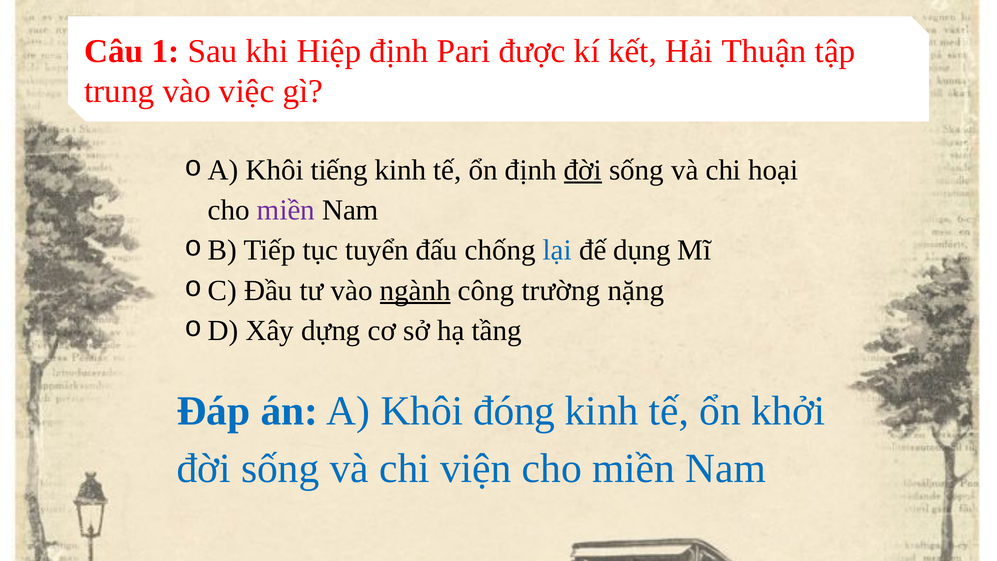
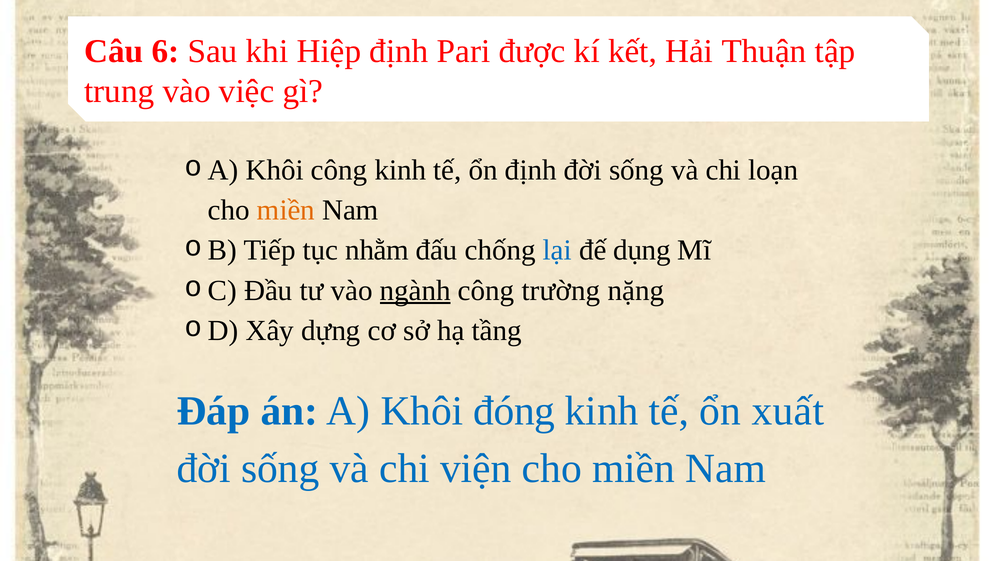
1: 1 -> 6 (165, 51)
Khôi tiếng: tiếng -> công (339, 170)
đời underline: present -> none (583, 170)
hoại: hoại -> loạn (773, 170)
miền colour: purple -> orange (286, 210)
tuyển: tuyển -> nhằm (377, 250)
khởi: khởi -> xuất (788, 411)
